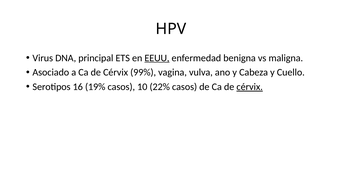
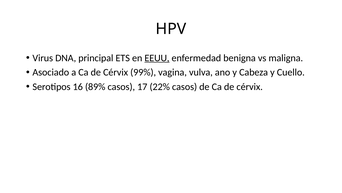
19%: 19% -> 89% (95, 87)
10: 10 -> 17 (142, 87)
cérvix underline: present -> none (250, 87)
